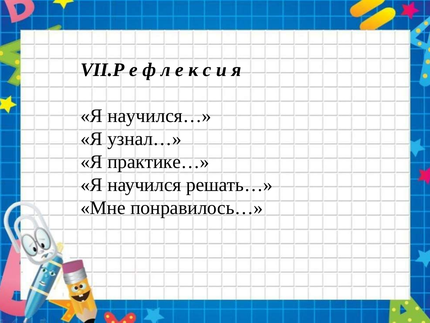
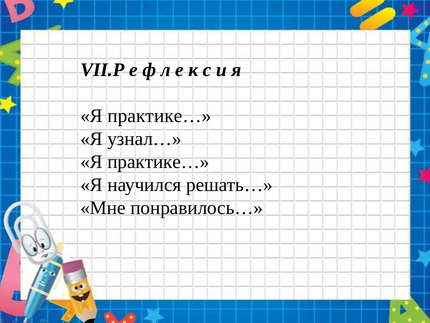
научился…: научился… -> практике… (159, 116)
